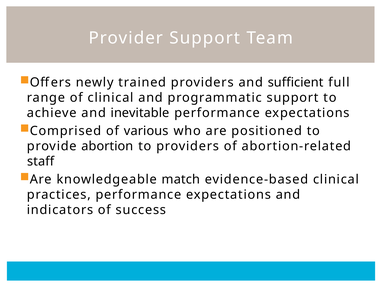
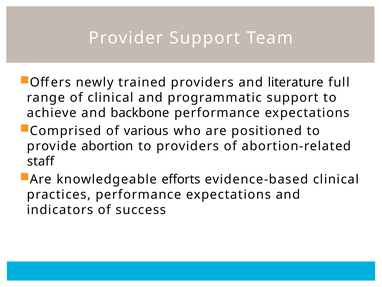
sufficient: sufficient -> literature (296, 82)
inevitable: inevitable -> backbone (140, 113)
match: match -> efforts (181, 179)
